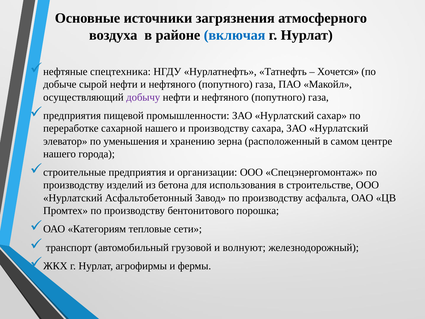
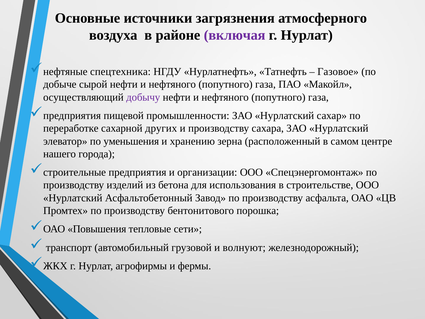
включая colour: blue -> purple (235, 35)
Хочется: Хочется -> Газовое (338, 72)
сахарной нашего: нашего -> других (161, 128)
Категориям: Категориям -> Повышения (97, 229)
